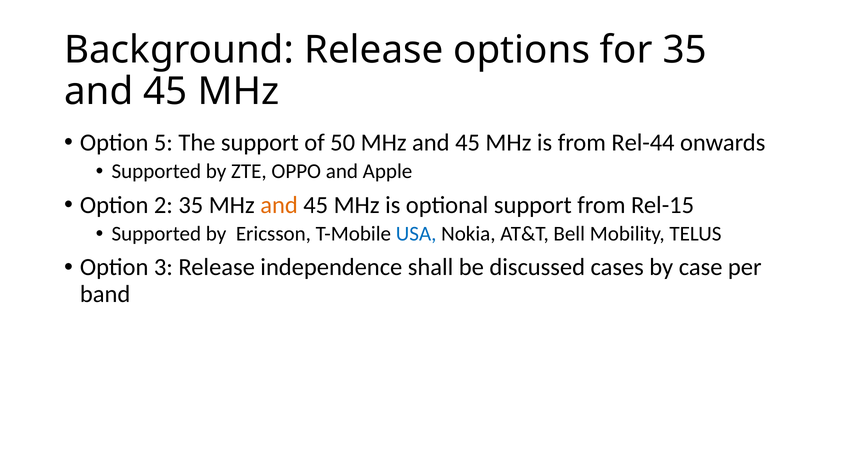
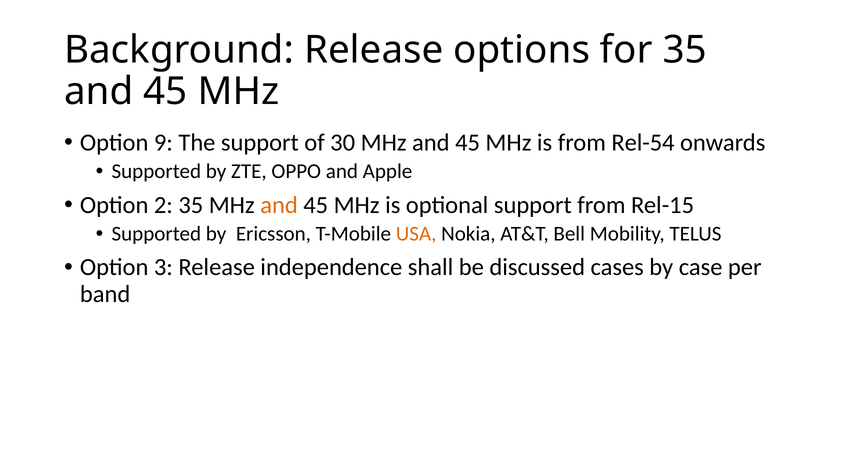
5: 5 -> 9 (163, 142)
50: 50 -> 30 (343, 142)
Rel-44: Rel-44 -> Rel-54 (643, 142)
USA colour: blue -> orange (416, 234)
